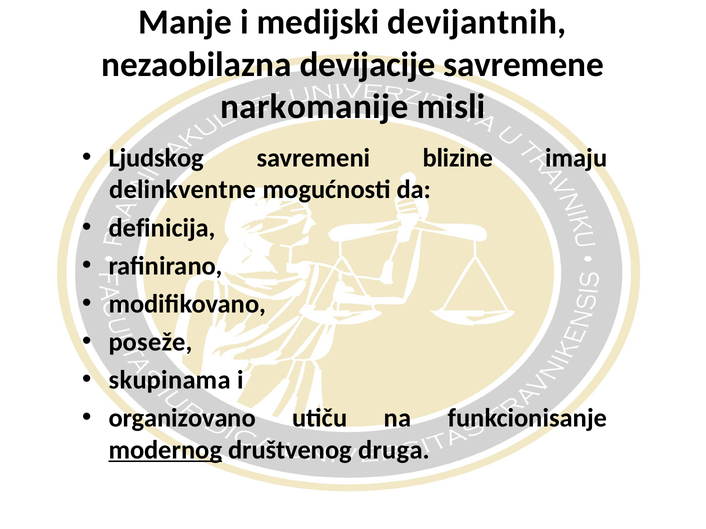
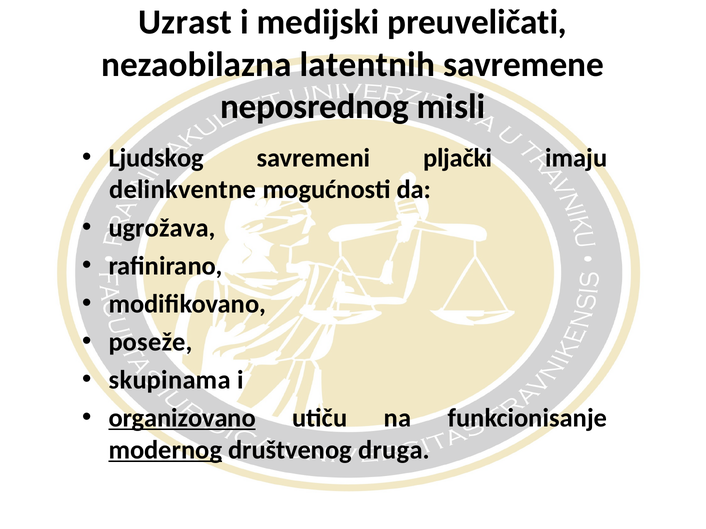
Manje: Manje -> Uzrast (185, 22)
devijantnih: devijantnih -> preuveličati (477, 22)
devijacije: devijacije -> latentnih (367, 64)
narkomanije: narkomanije -> neposrednog (315, 107)
blizine: blizine -> pljački (458, 158)
definicija: definicija -> ugrožava (162, 228)
organizovano underline: none -> present (182, 418)
